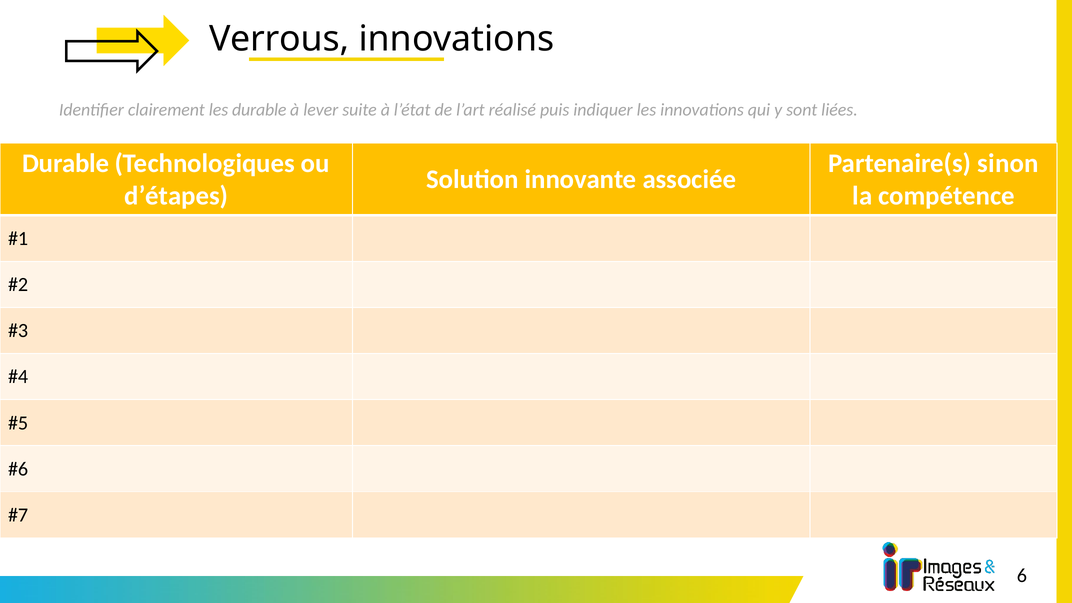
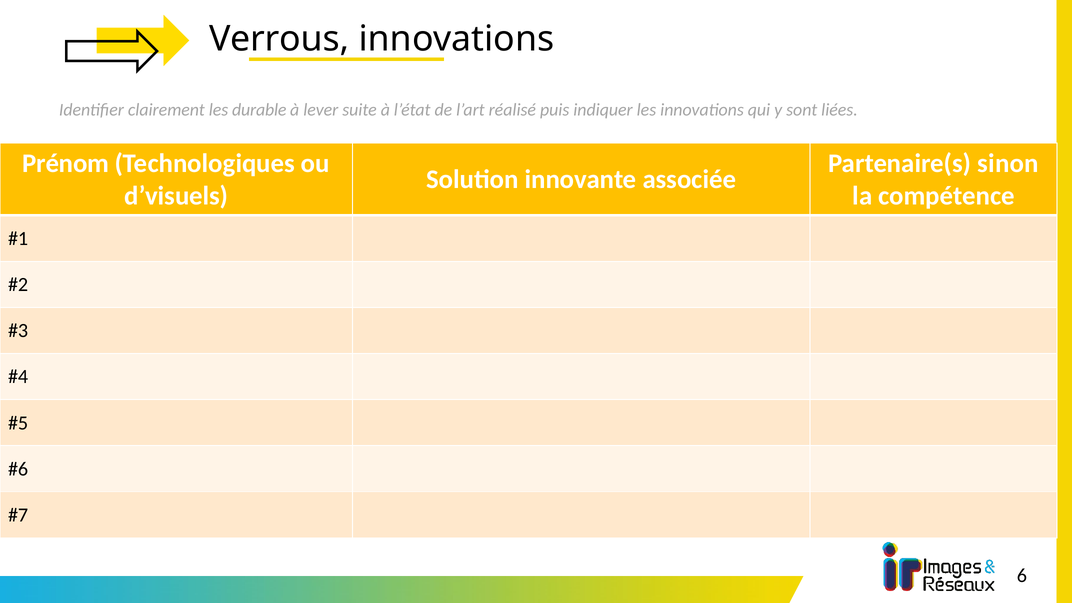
Durable: Durable -> Prénom (66, 163)
d’étapes: d’étapes -> d’visuels (176, 196)
